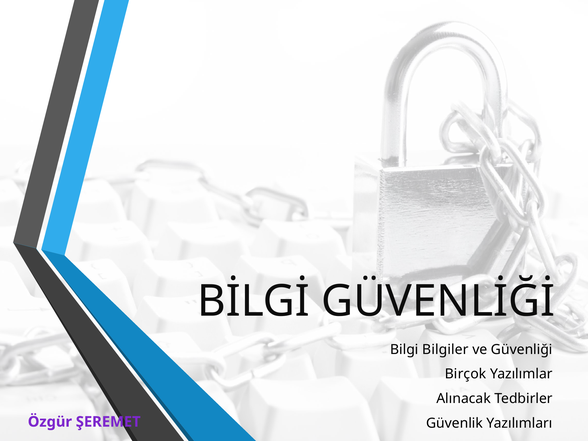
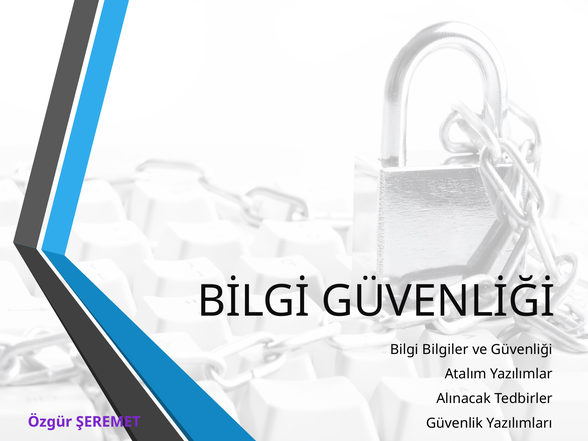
Birçok: Birçok -> Atalım (466, 374)
